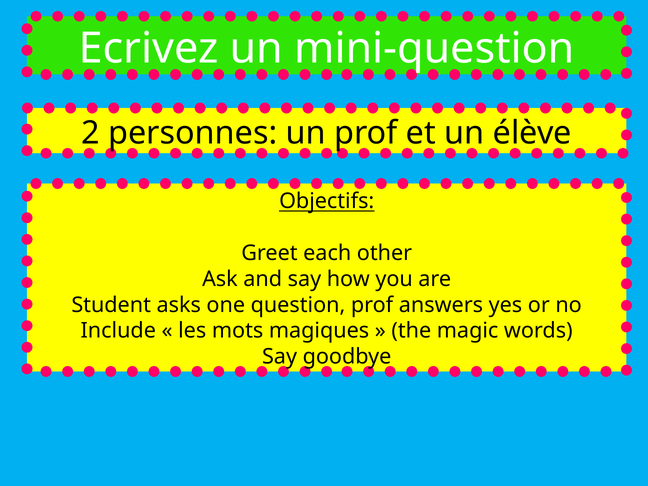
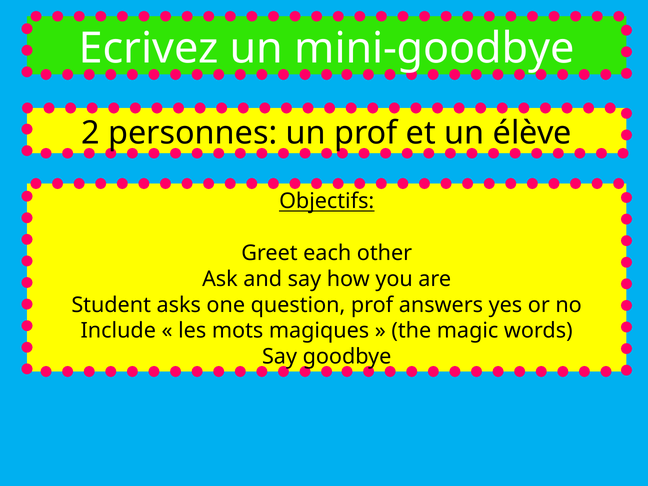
mini-question: mini-question -> mini-goodbye (434, 48)
